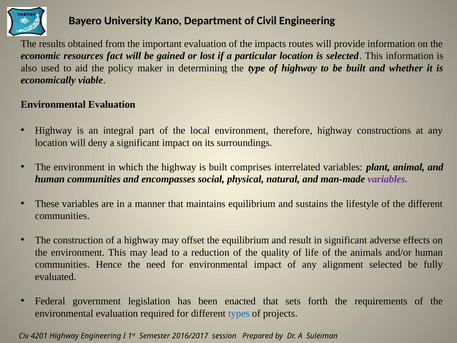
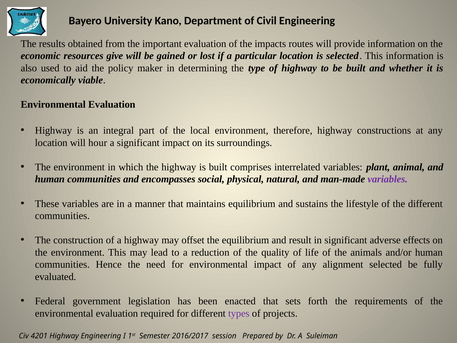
fact: fact -> give (115, 56)
deny: deny -> hour (98, 143)
types colour: blue -> purple (239, 313)
